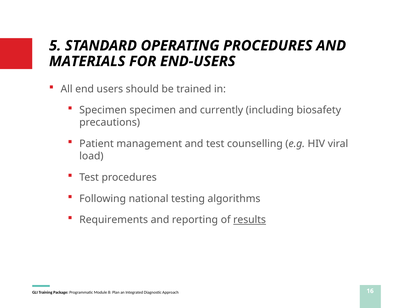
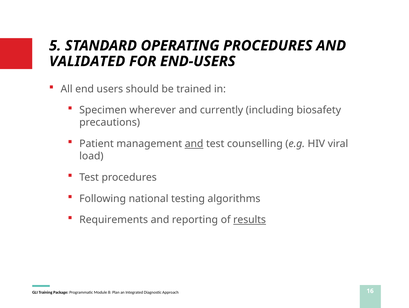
MATERIALS: MATERIALS -> VALIDATED (87, 61)
Specimen specimen: specimen -> wherever (153, 110)
and underline: none -> present (194, 144)
